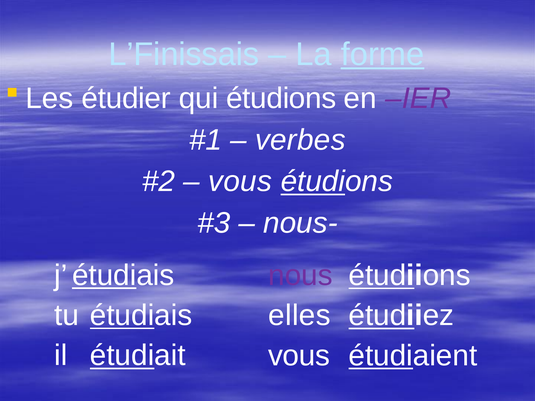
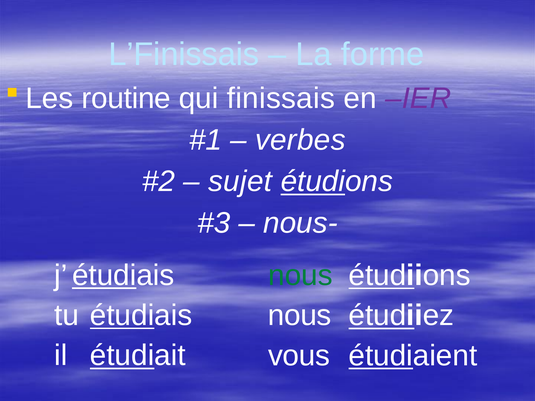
forme underline: present -> none (383, 54)
étudier: étudier -> routine (126, 98)
qui étudions: étudions -> finissais (281, 98)
vous: vous -> sujet (240, 182)
nous colour: purple -> green (300, 276)
elles: elles -> nous (300, 316)
